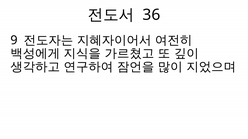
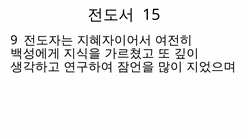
36: 36 -> 15 (151, 15)
